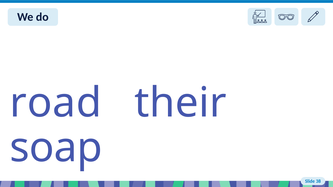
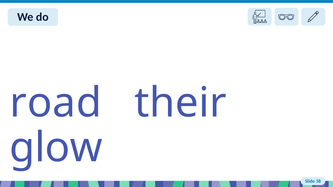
soap: soap -> glow (56, 148)
